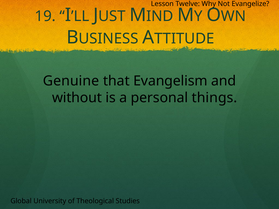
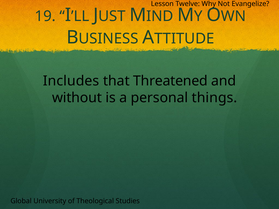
Genuine: Genuine -> Includes (71, 81)
Evangelism: Evangelism -> Threatened (170, 81)
